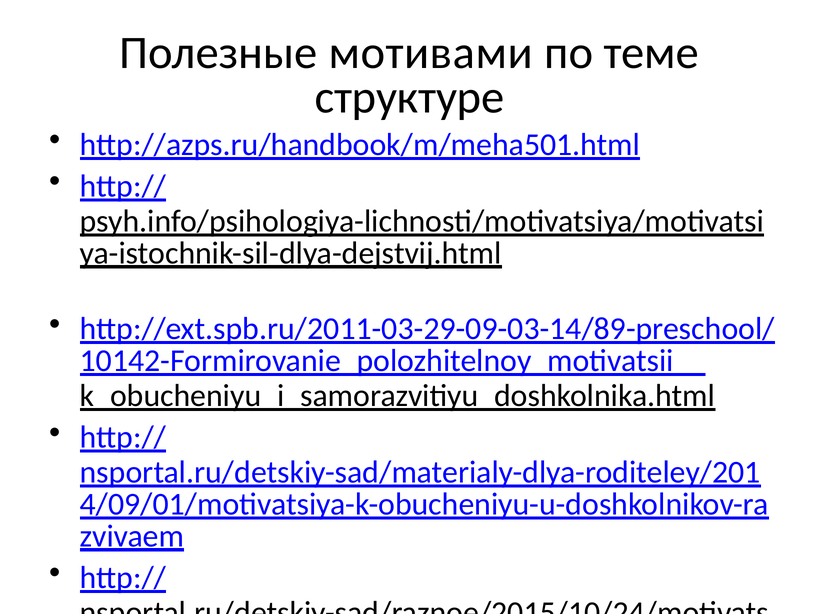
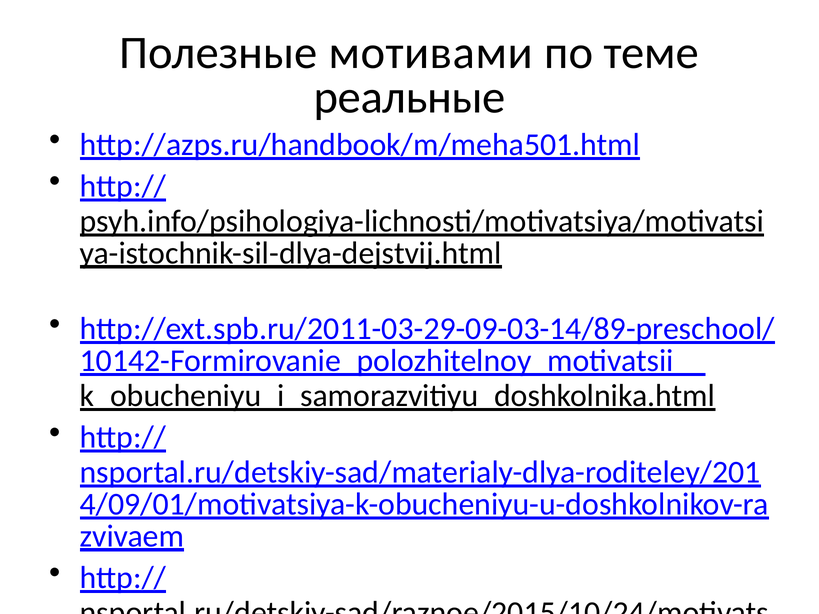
структуре: структуре -> реальные (410, 97)
